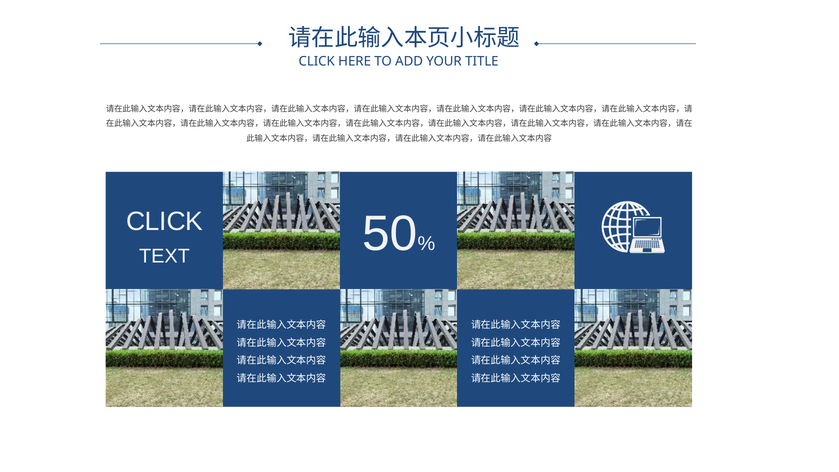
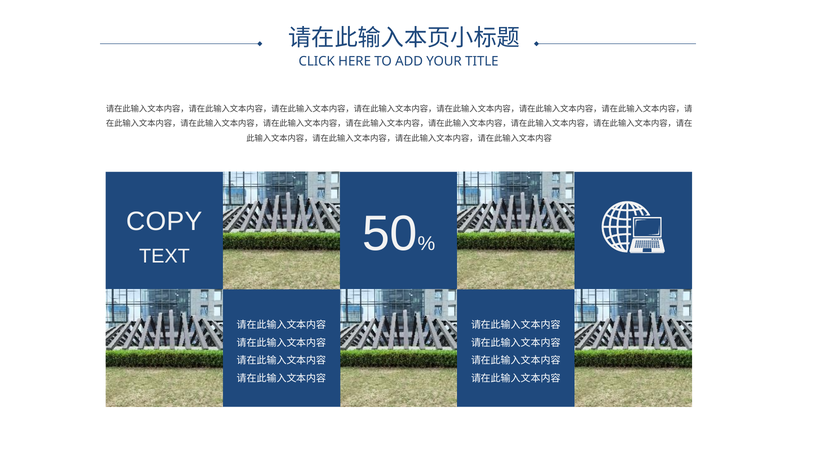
CLICK: CLICK -> COPY (164, 222)
